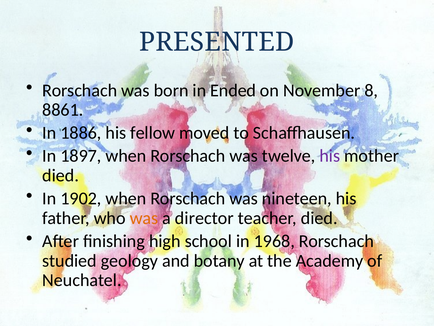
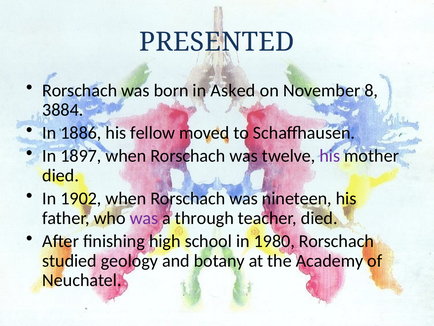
Ended: Ended -> Asked (233, 90)
8861: 8861 -> 3884 (63, 110)
was colour: orange -> purple (144, 218)
director: director -> through (204, 218)
1968: 1968 -> 1980 (274, 241)
